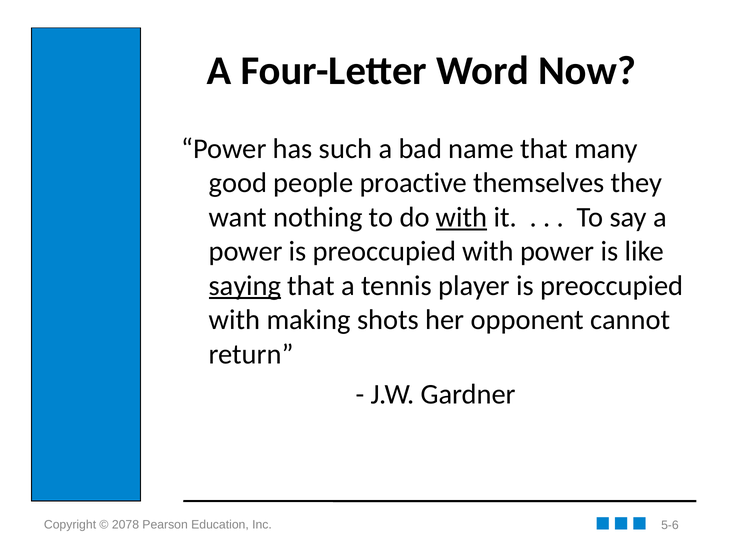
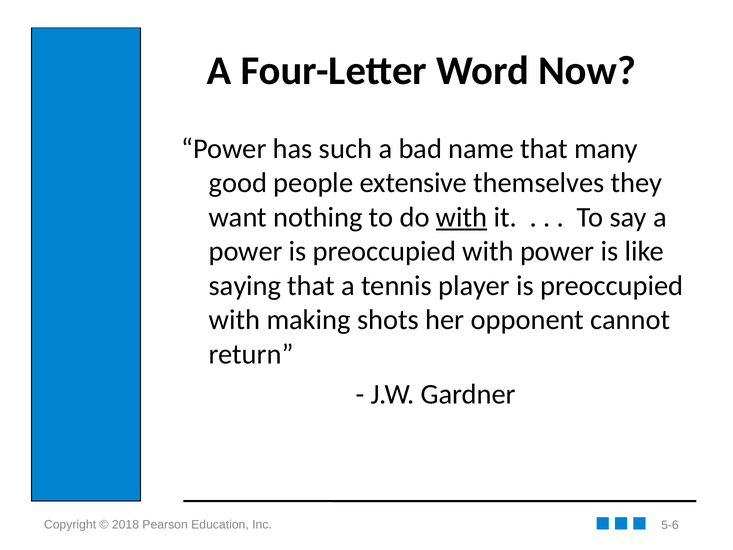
proactive: proactive -> extensive (413, 183)
saying underline: present -> none (245, 286)
2078: 2078 -> 2018 (125, 524)
